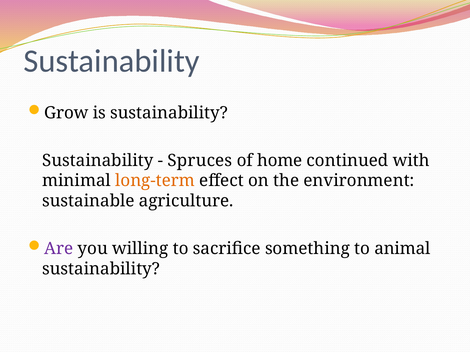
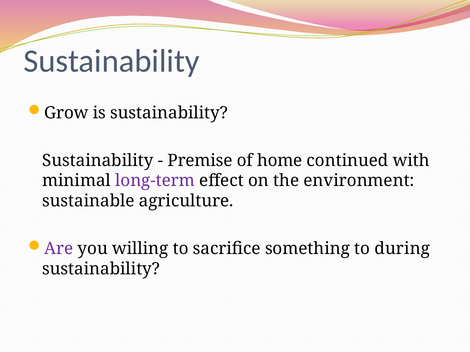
Spruces: Spruces -> Premise (200, 161)
long-term colour: orange -> purple (155, 181)
animal: animal -> during (402, 249)
